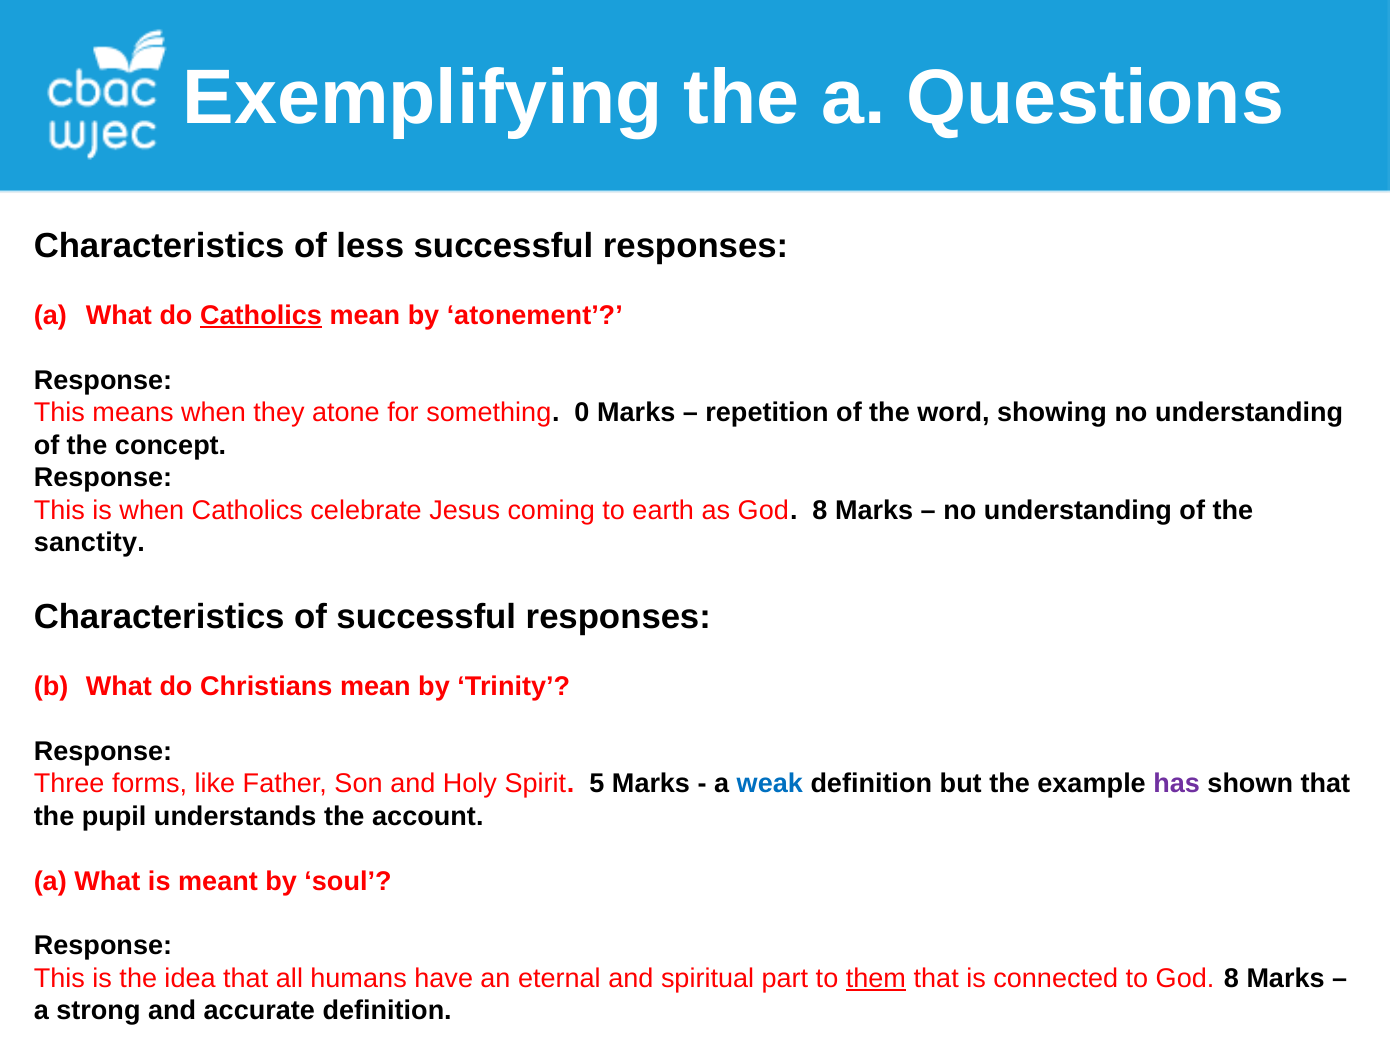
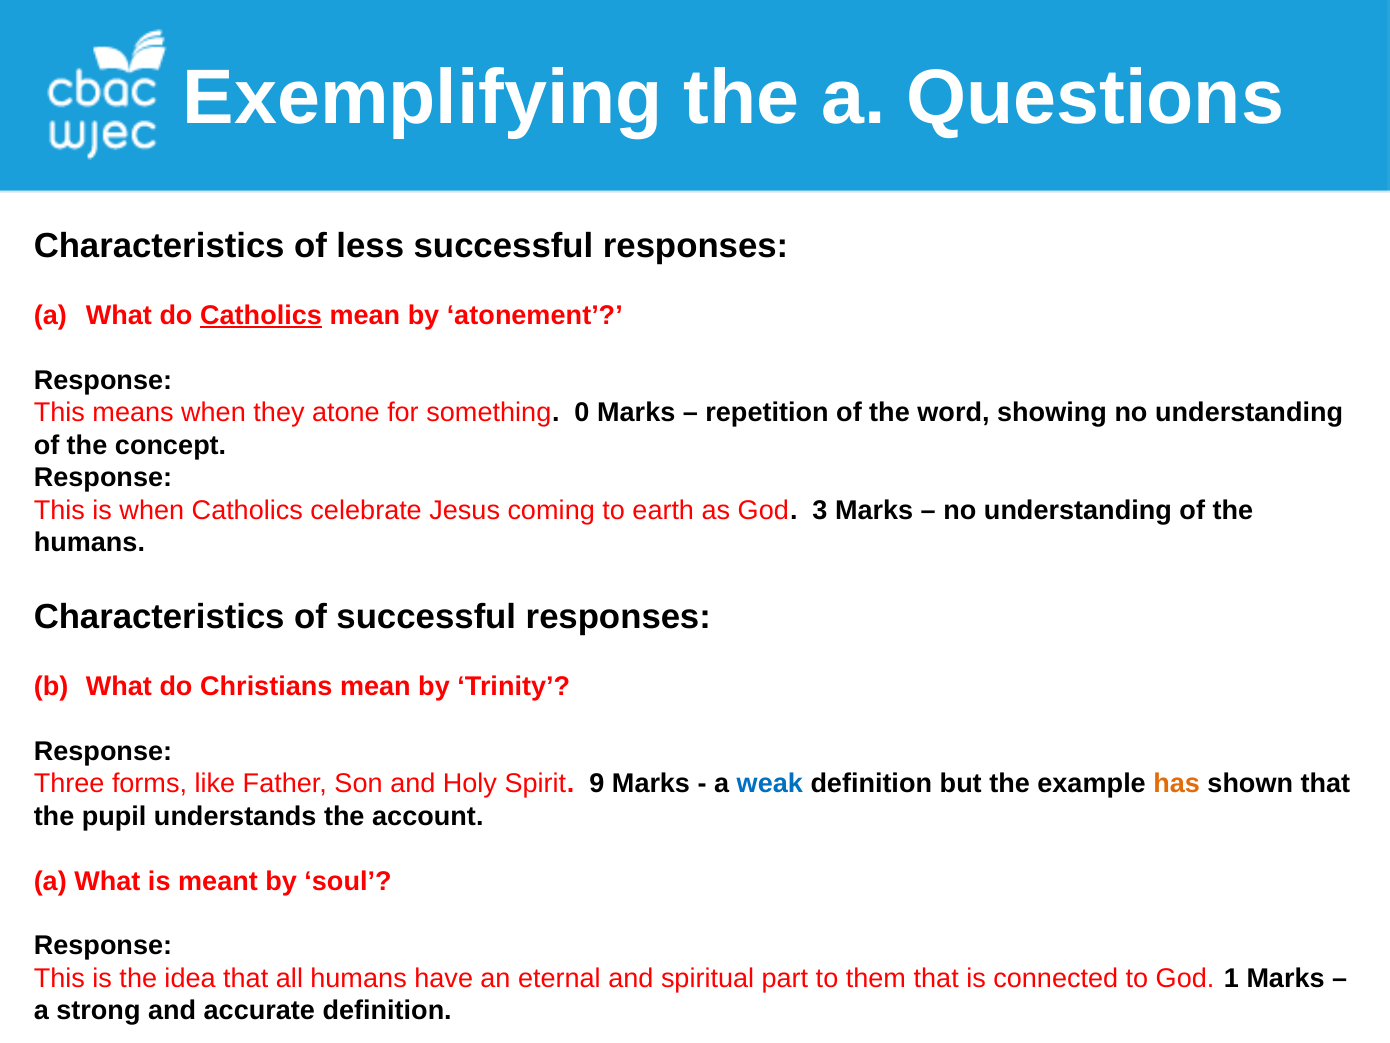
as God 8: 8 -> 3 (820, 510)
sanctity: sanctity -> humans (89, 542)
5: 5 -> 9 (597, 783)
has colour: purple -> orange (1177, 783)
them underline: present -> none (876, 978)
to God 8: 8 -> 1 (1231, 978)
